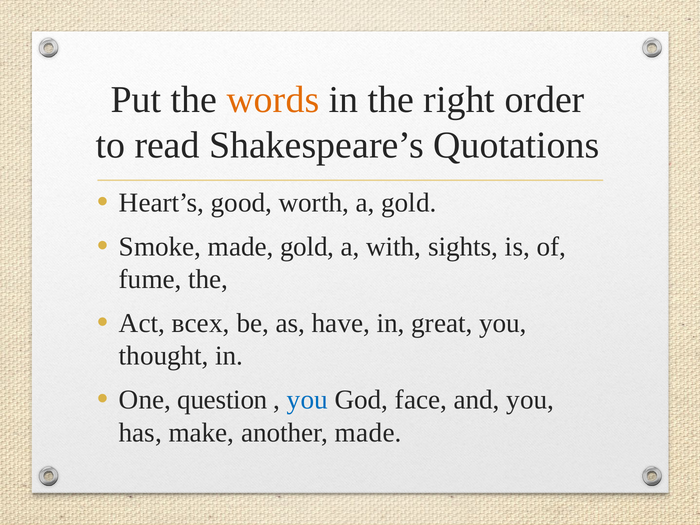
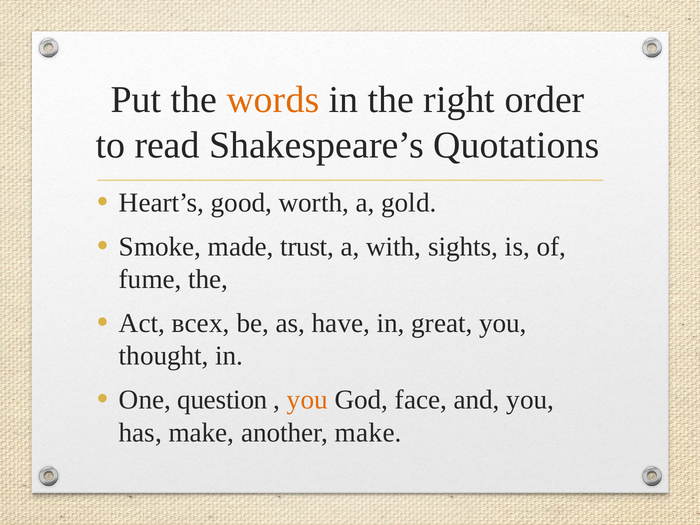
made gold: gold -> trust (307, 247)
you colour: blue -> orange (307, 400)
another made: made -> make (368, 433)
